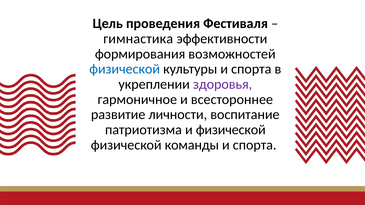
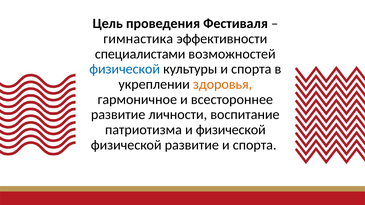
формирования: формирования -> специалистами (140, 54)
здоровья colour: purple -> orange (223, 84)
физической команды: команды -> развитие (192, 145)
